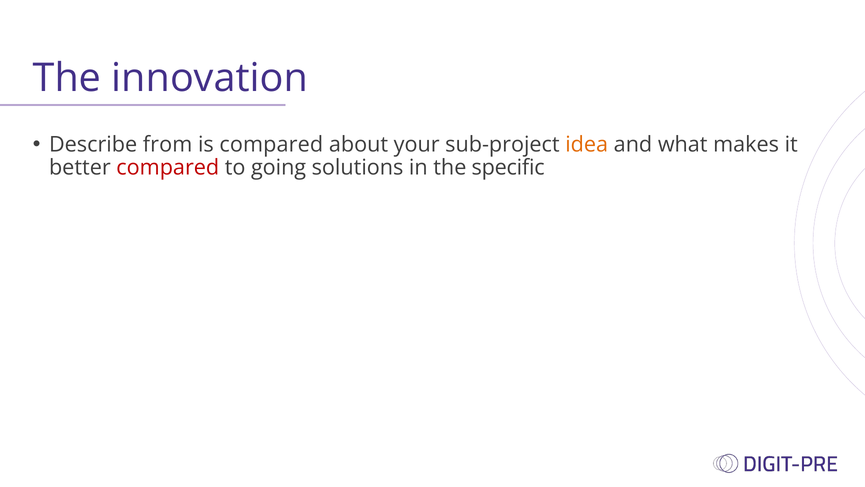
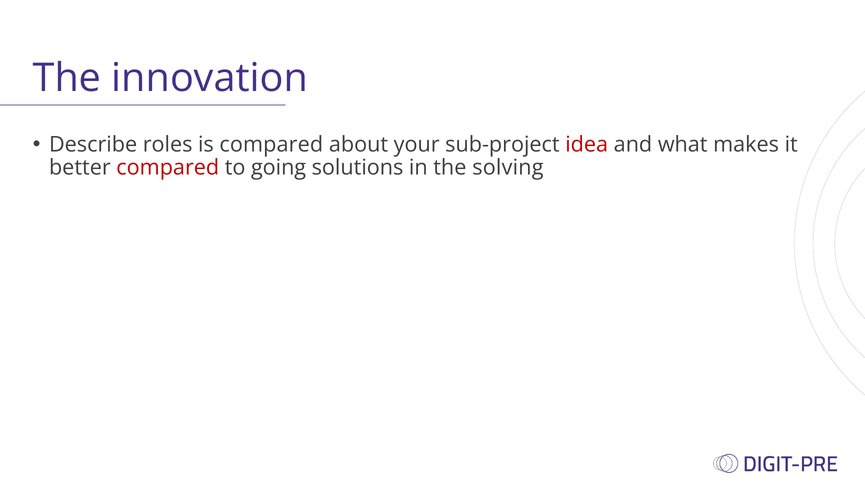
from: from -> roles (168, 144)
idea colour: orange -> red (587, 144)
specific: specific -> solving (508, 168)
